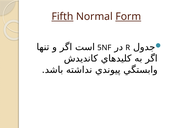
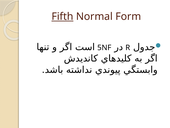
Form underline: present -> none (128, 16)
